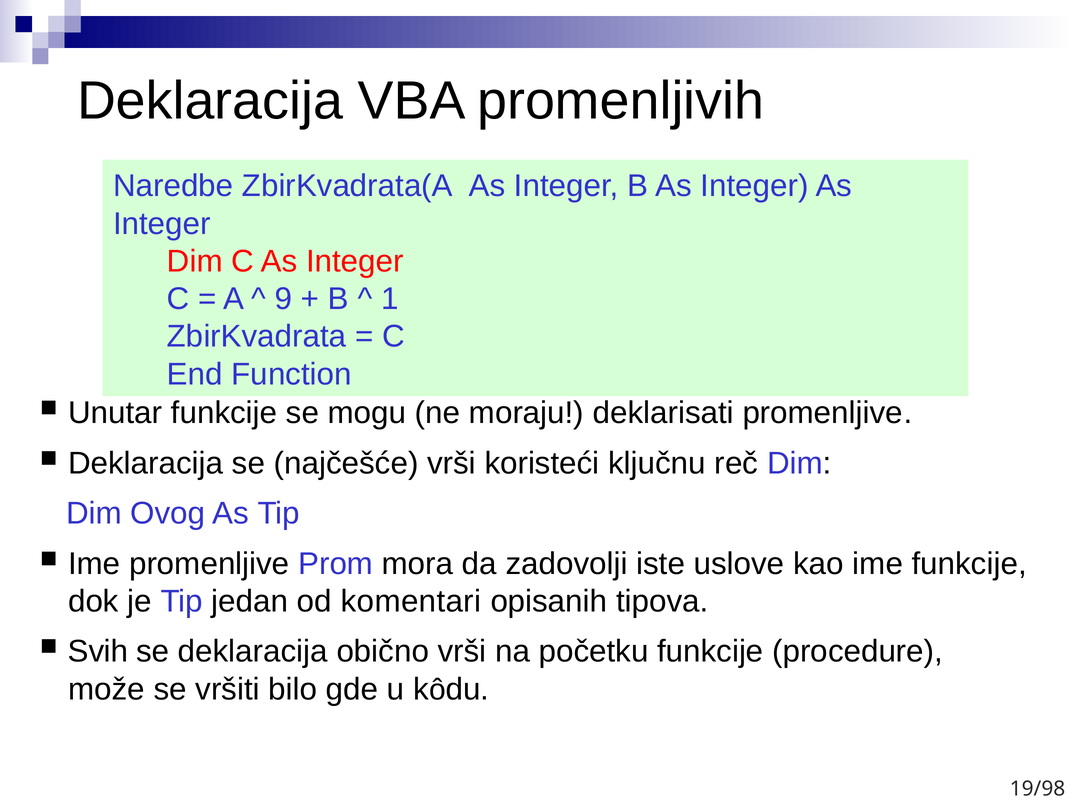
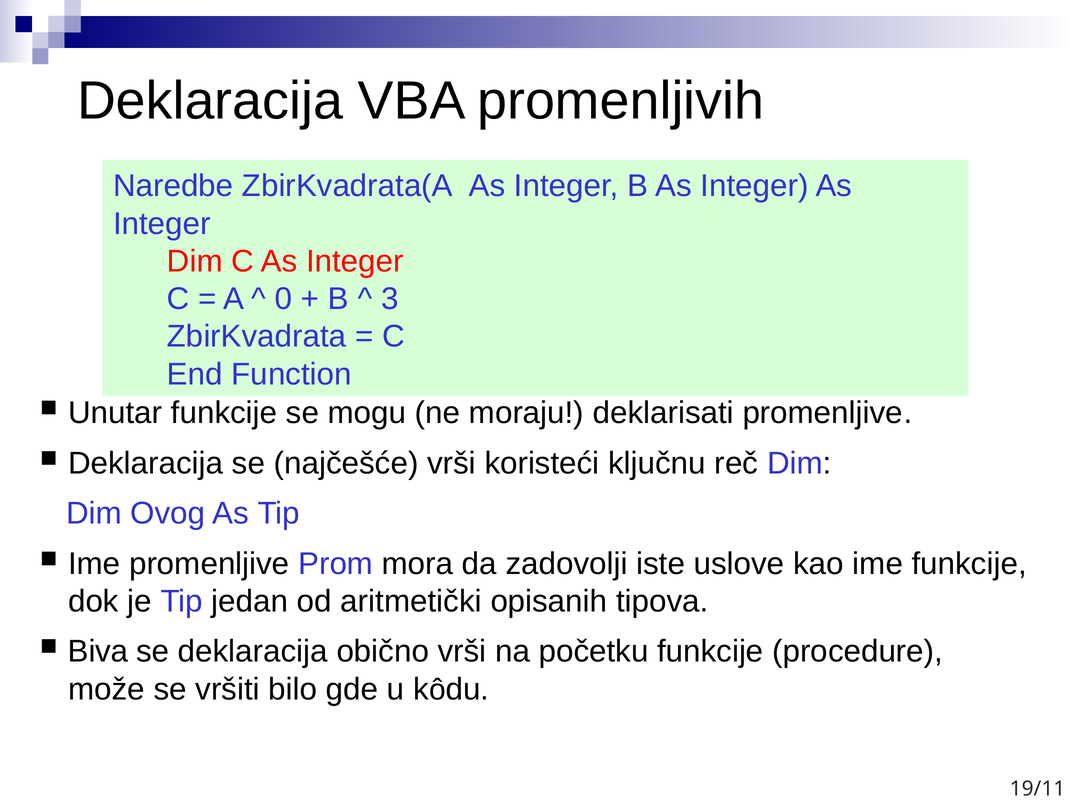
9: 9 -> 0 (284, 299)
1: 1 -> 3 (390, 299)
komentari: komentari -> aritmetički (411, 601)
Svih: Svih -> Biva (98, 652)
19/98: 19/98 -> 19/11 (1038, 789)
